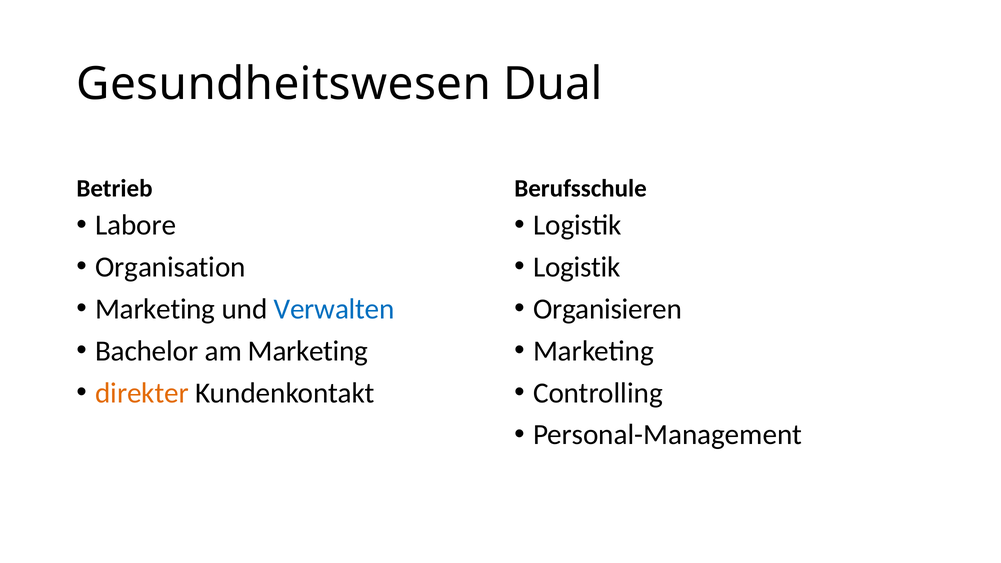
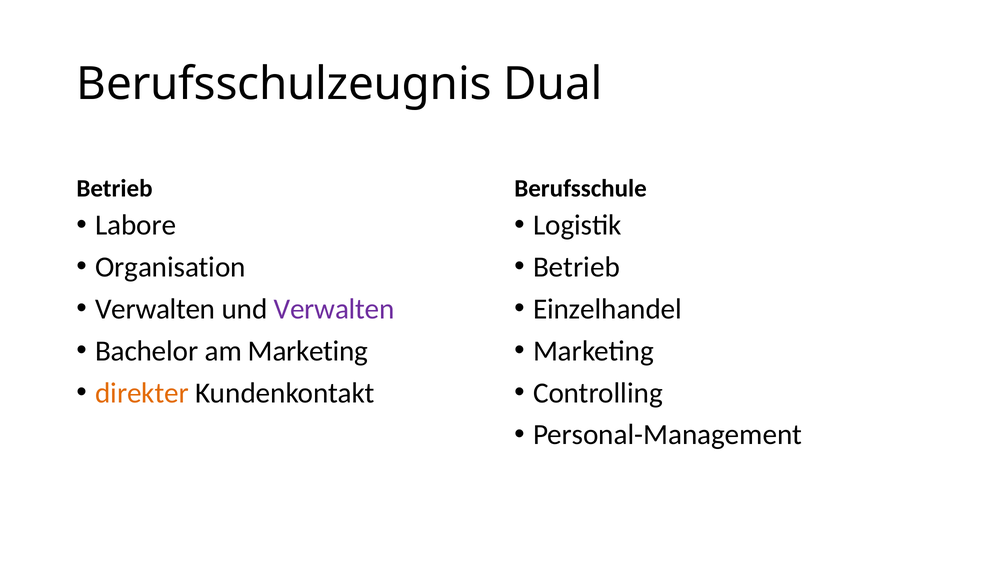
Gesundheitswesen: Gesundheitswesen -> Berufsschulzeugnis (284, 84)
Logistik: Logistik -> Betrieb (577, 267)
Marketing: Marketing -> Verwalten (155, 309)
Verwalten colour: blue -> purple (334, 309)
Organisieren: Organisieren -> Einzelhandel (607, 309)
